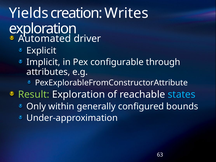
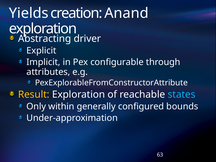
Writes: Writes -> Anand (127, 13)
Automated: Automated -> Abstracting (45, 39)
Result colour: light green -> yellow (34, 94)
